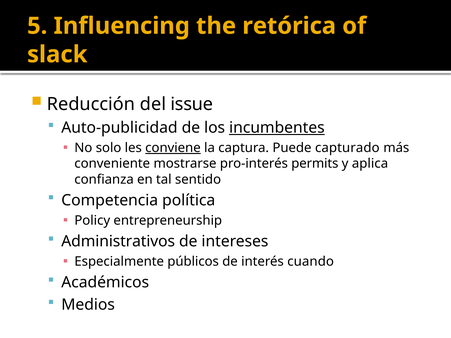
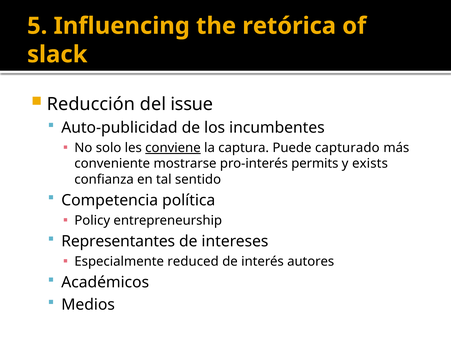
incumbentes underline: present -> none (277, 128)
aplica: aplica -> exists (370, 164)
Administrativos: Administrativos -> Representantes (118, 242)
públicos: públicos -> reduced (193, 262)
cuando: cuando -> autores (311, 262)
